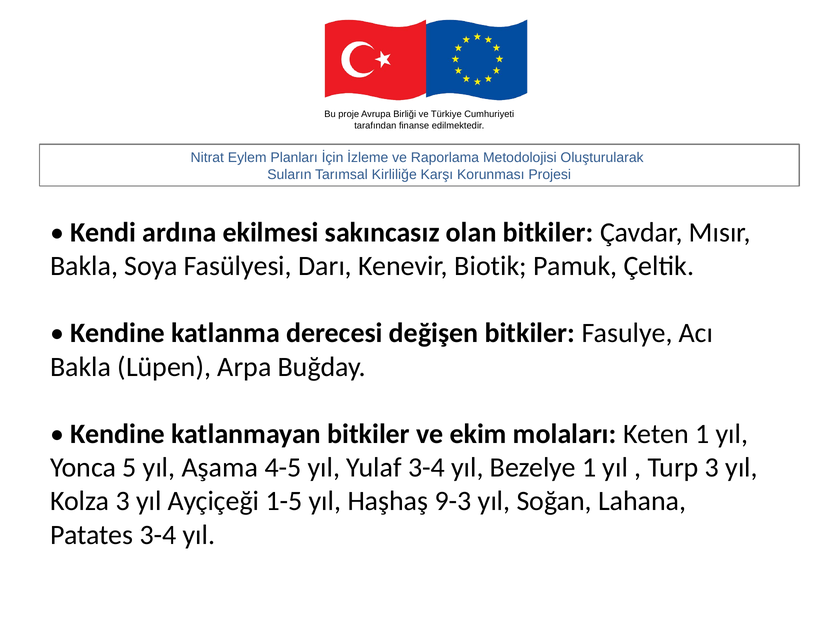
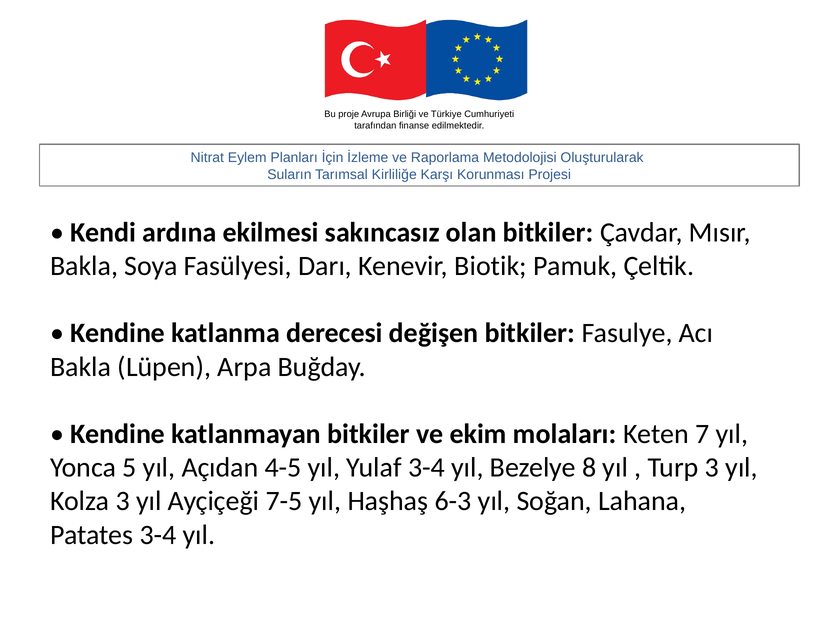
Keten 1: 1 -> 7 (702, 434)
Aşama: Aşama -> Açıdan (220, 467)
Bezelye 1: 1 -> 8 (589, 467)
1-5: 1-5 -> 7-5 (284, 501)
9-3: 9-3 -> 6-3 (453, 501)
